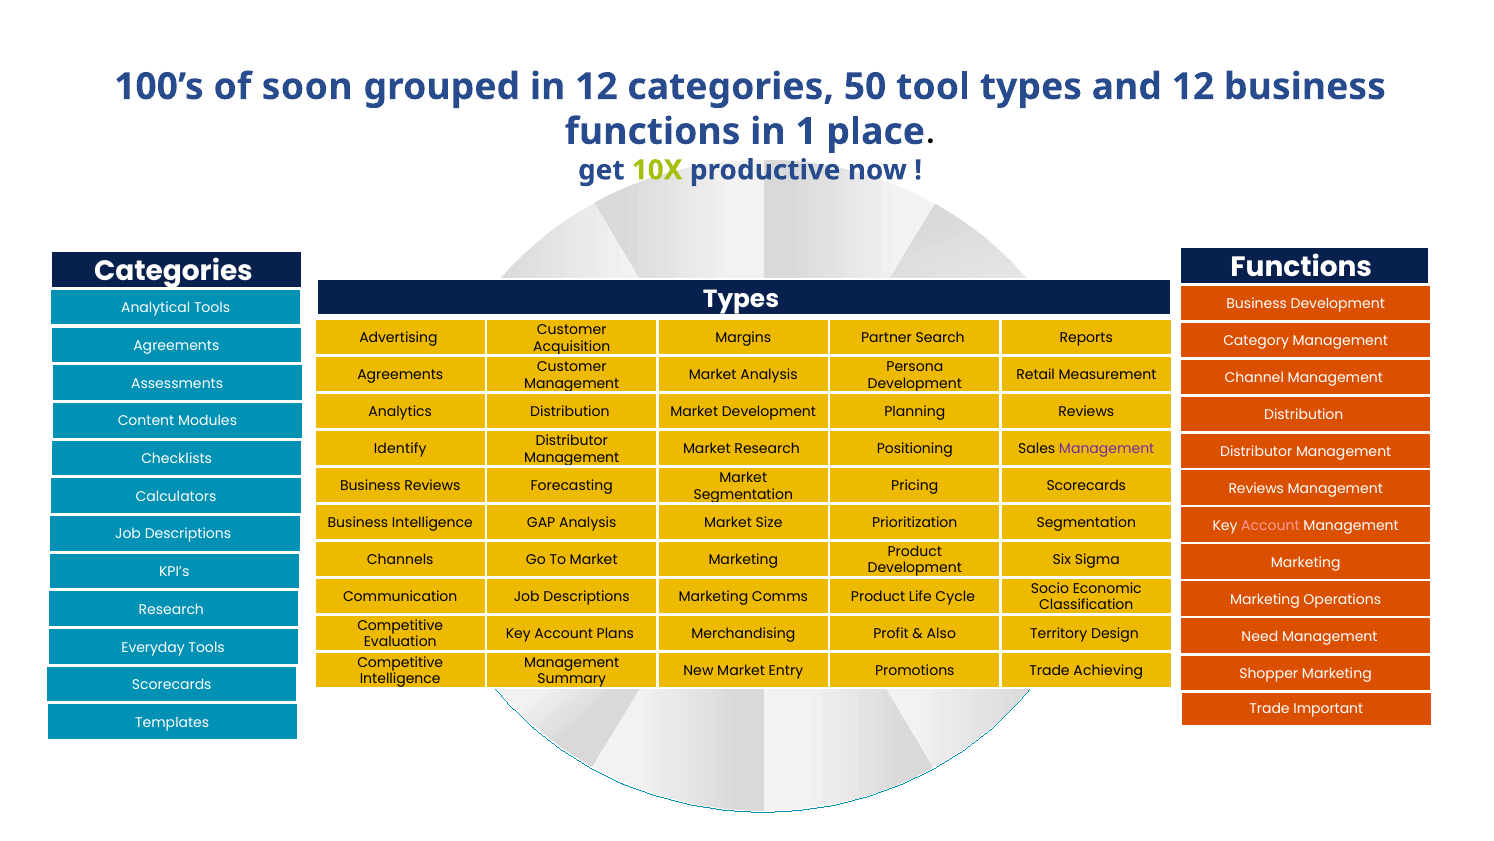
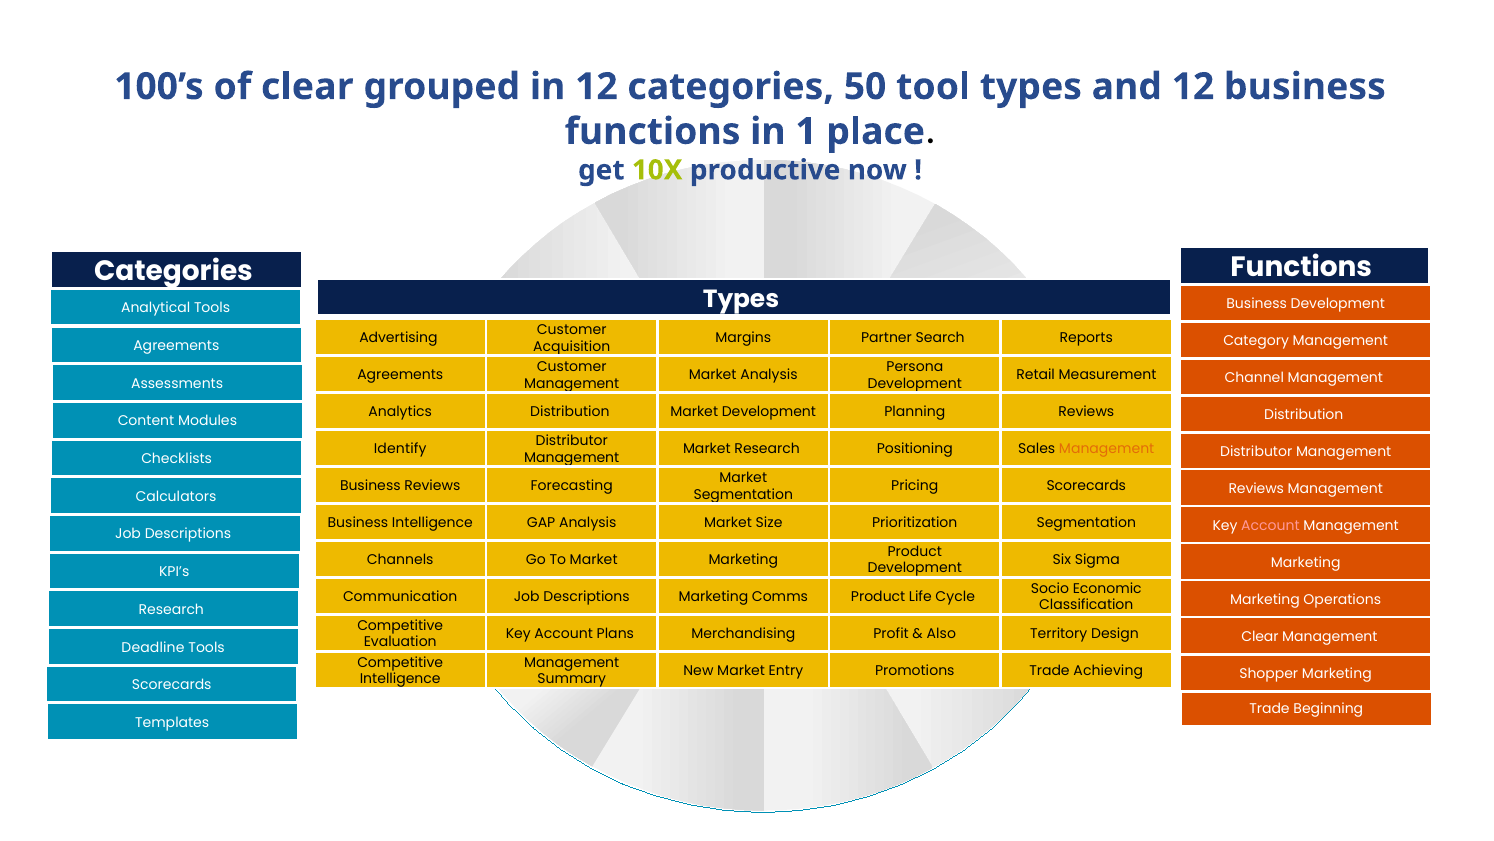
of soon: soon -> clear (307, 87)
Management colour: purple -> orange (1107, 449)
Need: Need -> Clear (1260, 636)
Everyday: Everyday -> Deadline (153, 647)
Important: Important -> Beginning (1328, 708)
